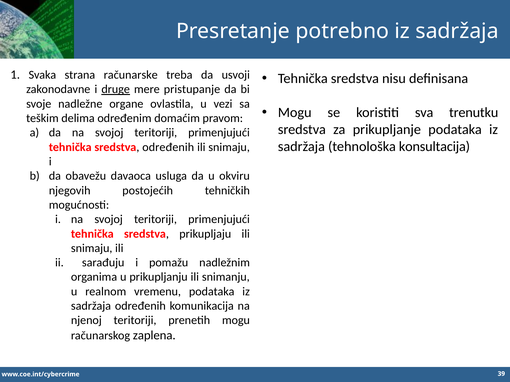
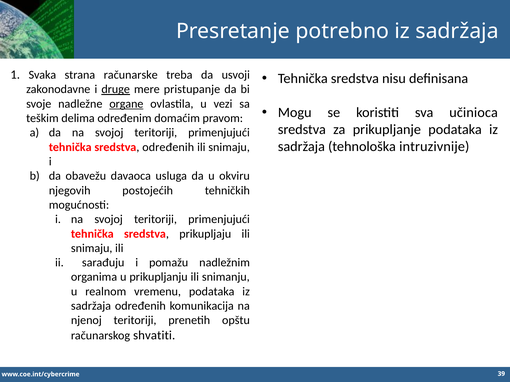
organe underline: none -> present (126, 104)
trenutku: trenutku -> učinioca (474, 113)
konsultacija: konsultacija -> intruzivnije (434, 147)
prenetih mogu: mogu -> opštu (236, 321)
zaplena: zaplena -> shvatiti (154, 336)
